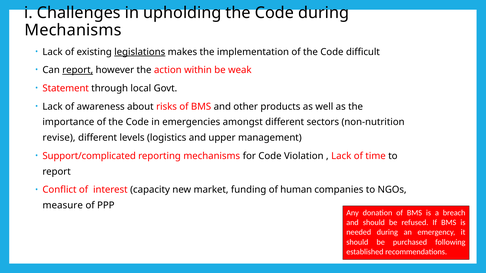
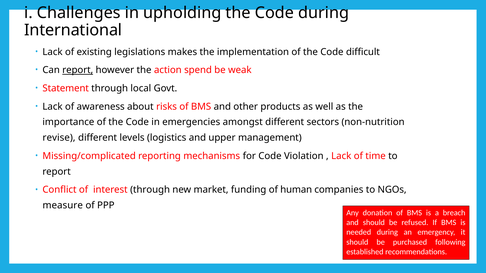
Mechanisms: Mechanisms -> International (73, 30)
legislations underline: present -> none (140, 52)
within: within -> spend (198, 70)
Support/complicated: Support/complicated -> Missing/complicated (89, 156)
interest capacity: capacity -> through (150, 190)
